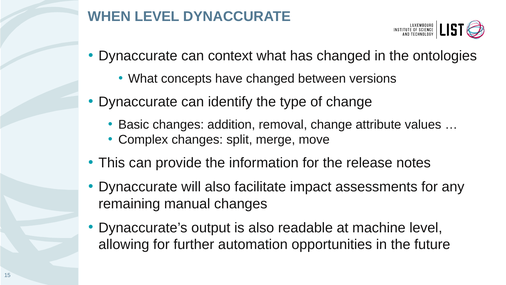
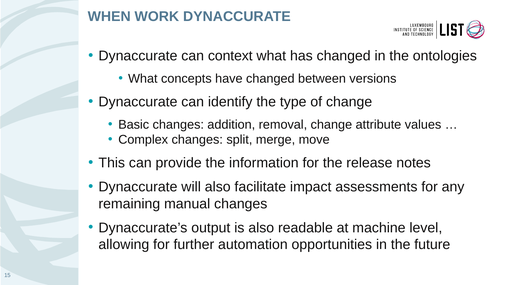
WHEN LEVEL: LEVEL -> WORK (157, 17)
